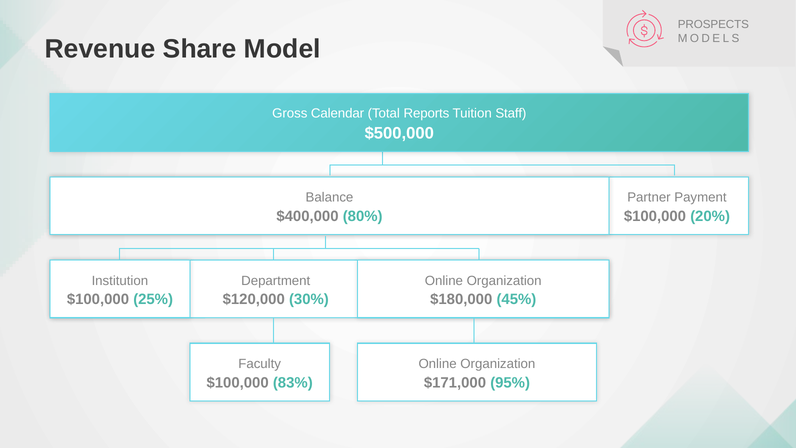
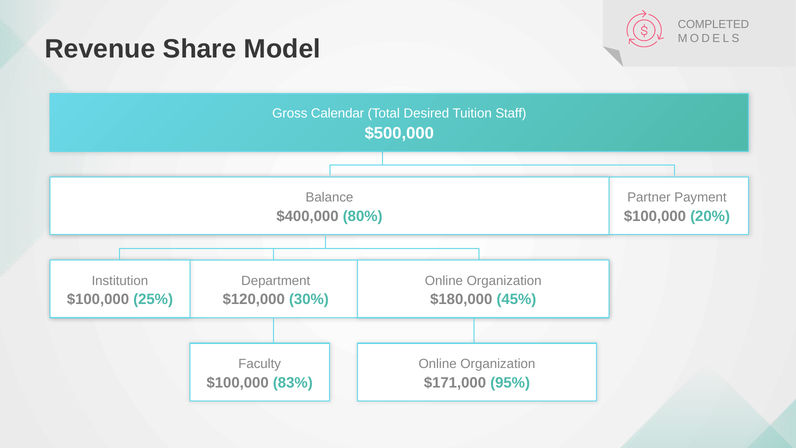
PROSPECTS: PROSPECTS -> COMPLETED (713, 24)
Reports: Reports -> Desired (426, 113)
